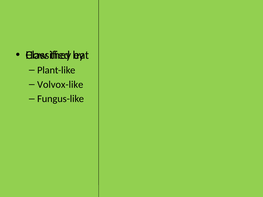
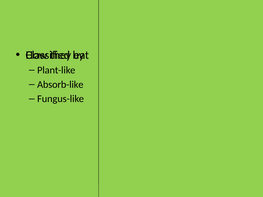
Volvox-like: Volvox-like -> Absorb-like (60, 85)
